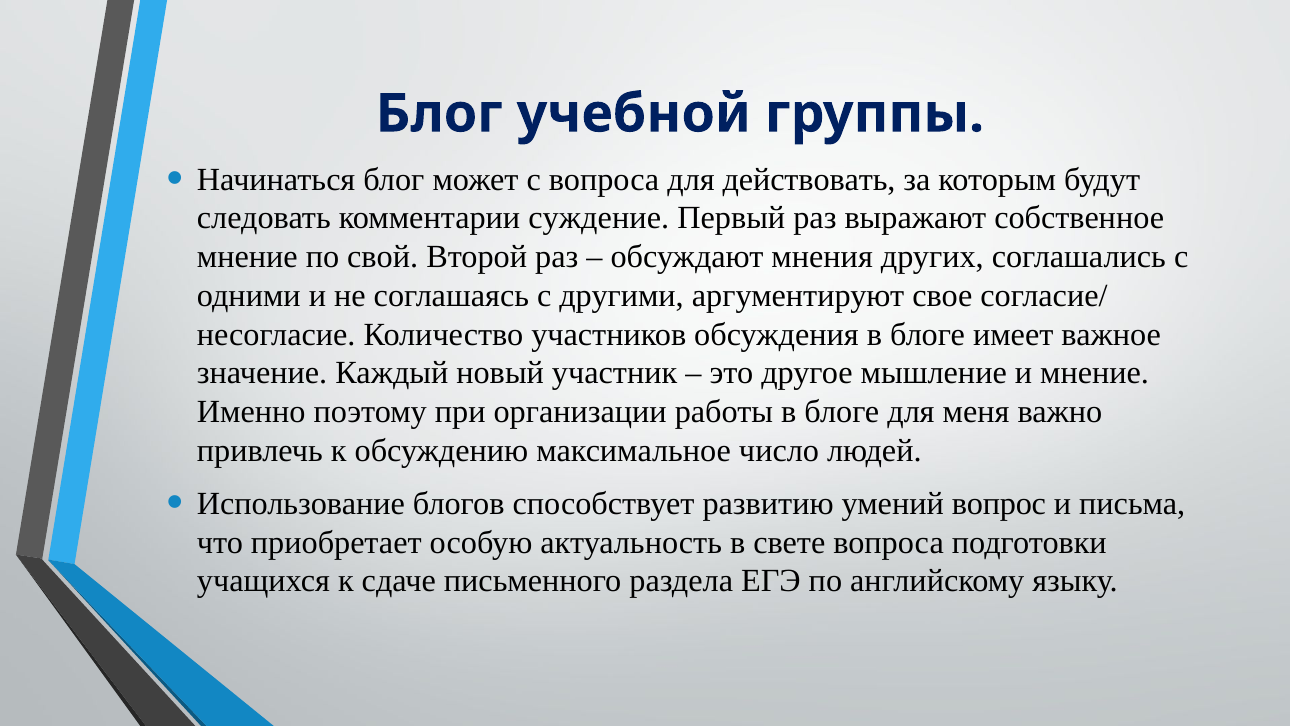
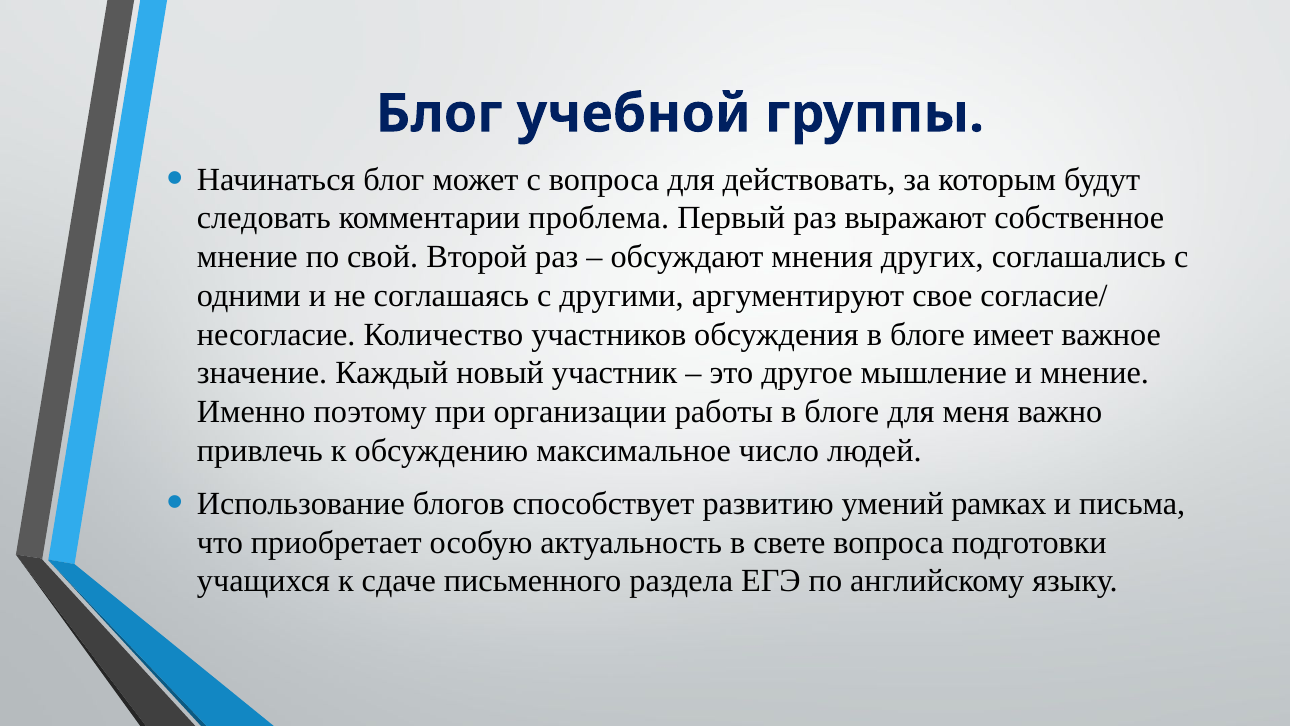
суждение: суждение -> проблема (599, 218)
вопрос: вопрос -> рамках (999, 503)
